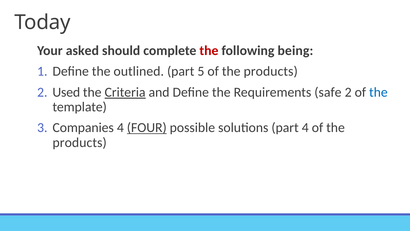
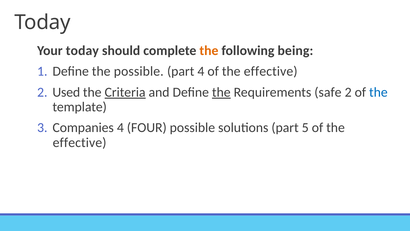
Your asked: asked -> today (82, 51)
the colour: red -> orange (209, 51)
the outlined: outlined -> possible (139, 71)
part 5: 5 -> 4 (201, 71)
products: products -> effective (271, 71)
the underline: none -> present (221, 92)
FOUR underline: present -> none (147, 128)
part 4: 4 -> 5 (305, 128)
products: products -> effective (80, 142)
